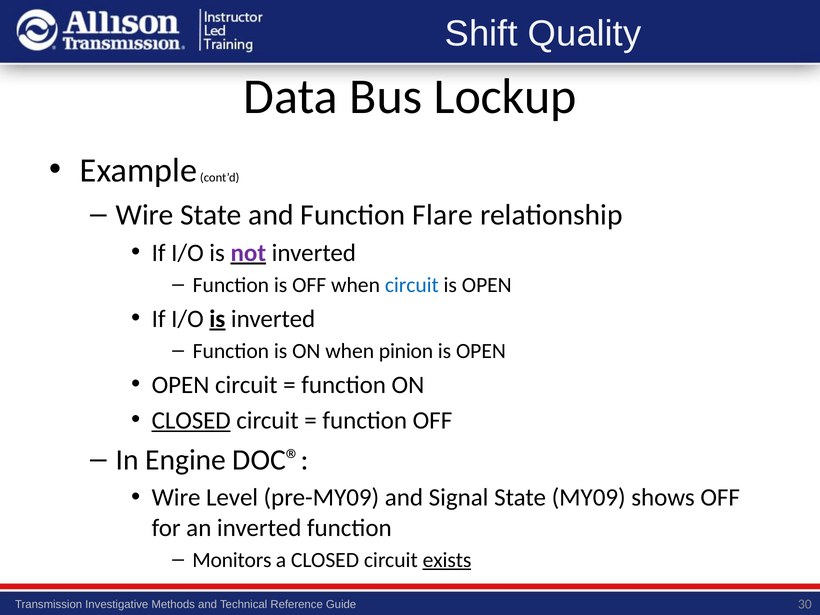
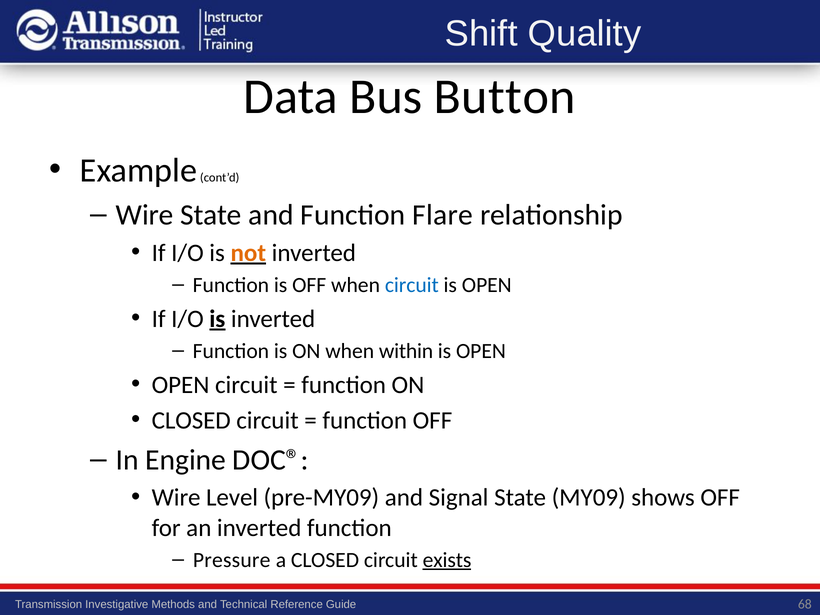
Lockup: Lockup -> Button (505, 97)
not colour: purple -> orange (248, 253)
pinion: pinion -> within (406, 351)
CLOSED underline: present -> none (191, 420)
Monitors: Monitors -> Pressure (232, 560)
30: 30 -> 68 (805, 604)
